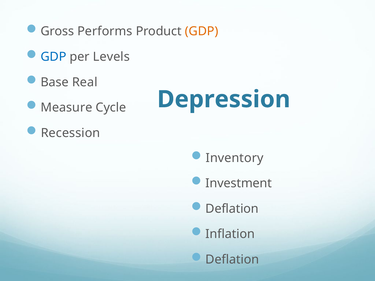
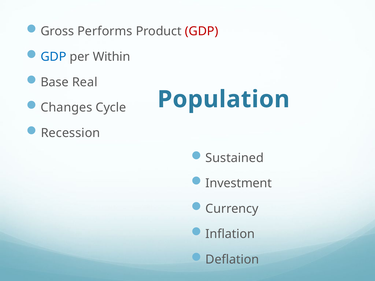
GDP colour: orange -> red (202, 31)
Levels: Levels -> Within (112, 57)
Depression: Depression -> Population (224, 99)
Measure: Measure -> Changes (66, 108)
Inventory: Inventory -> Sustained (235, 158)
Deflation: Deflation -> Currency (232, 209)
